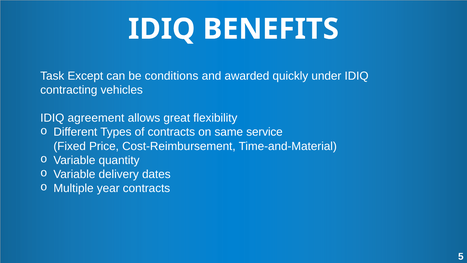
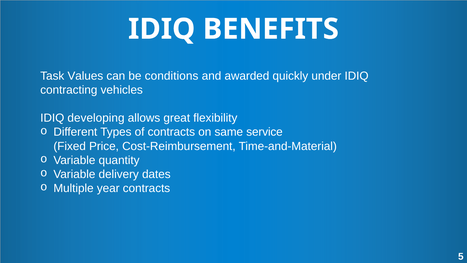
Except: Except -> Values (85, 76)
agreement: agreement -> developing (96, 118)
